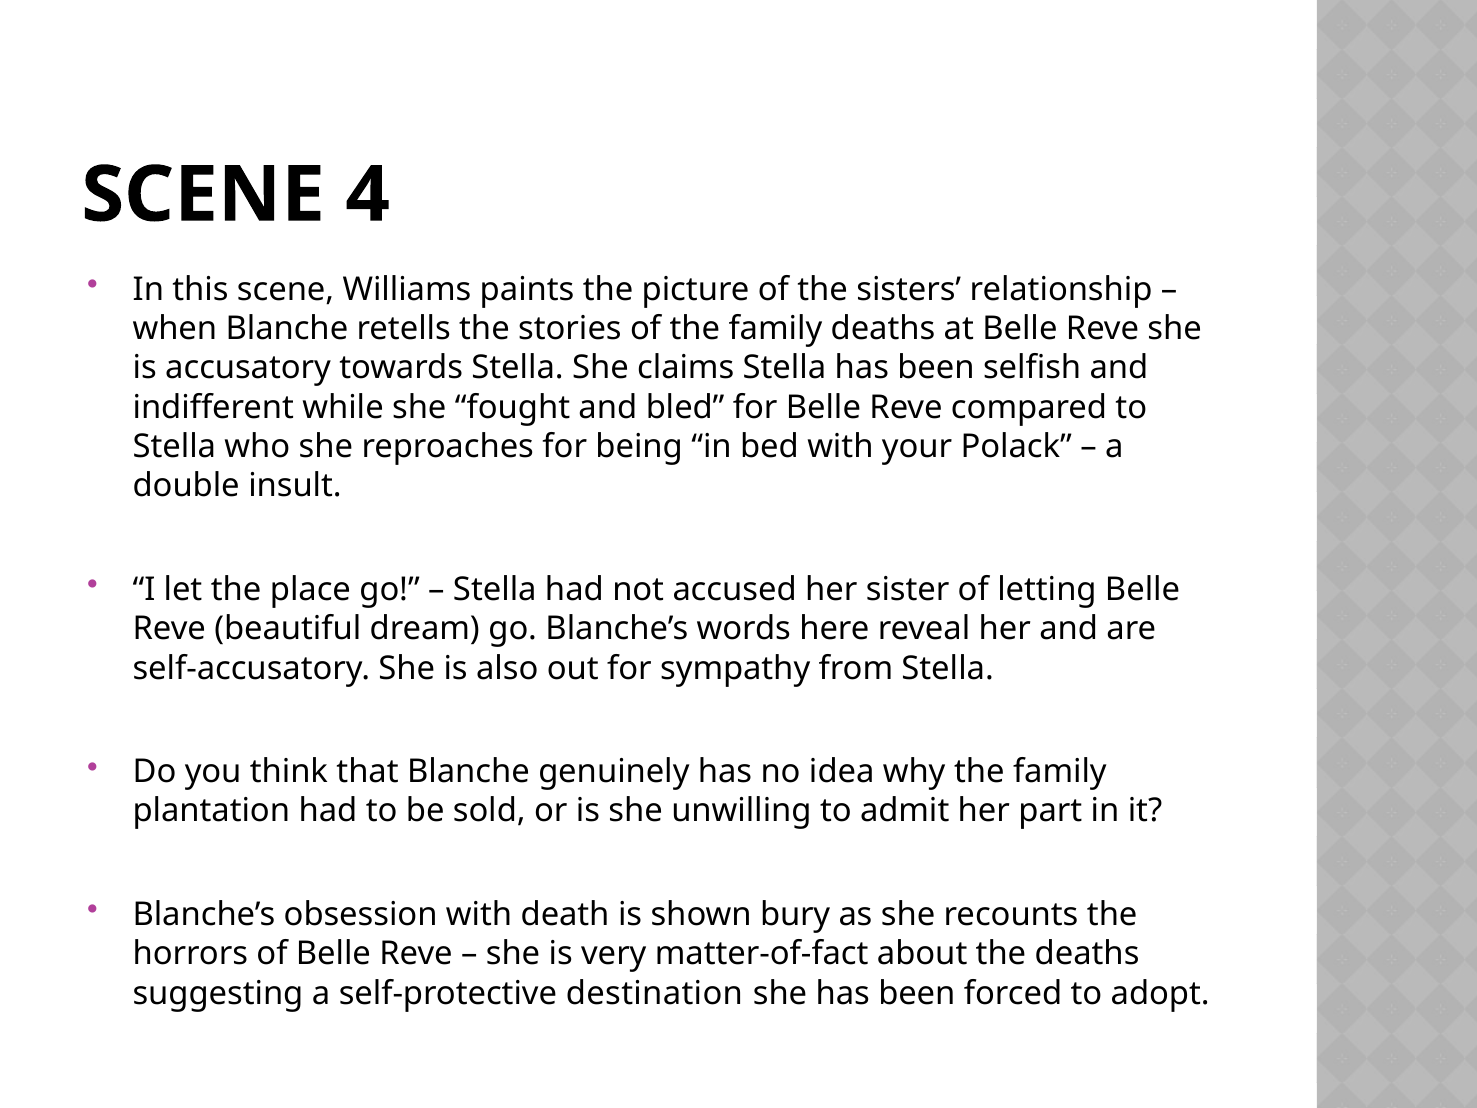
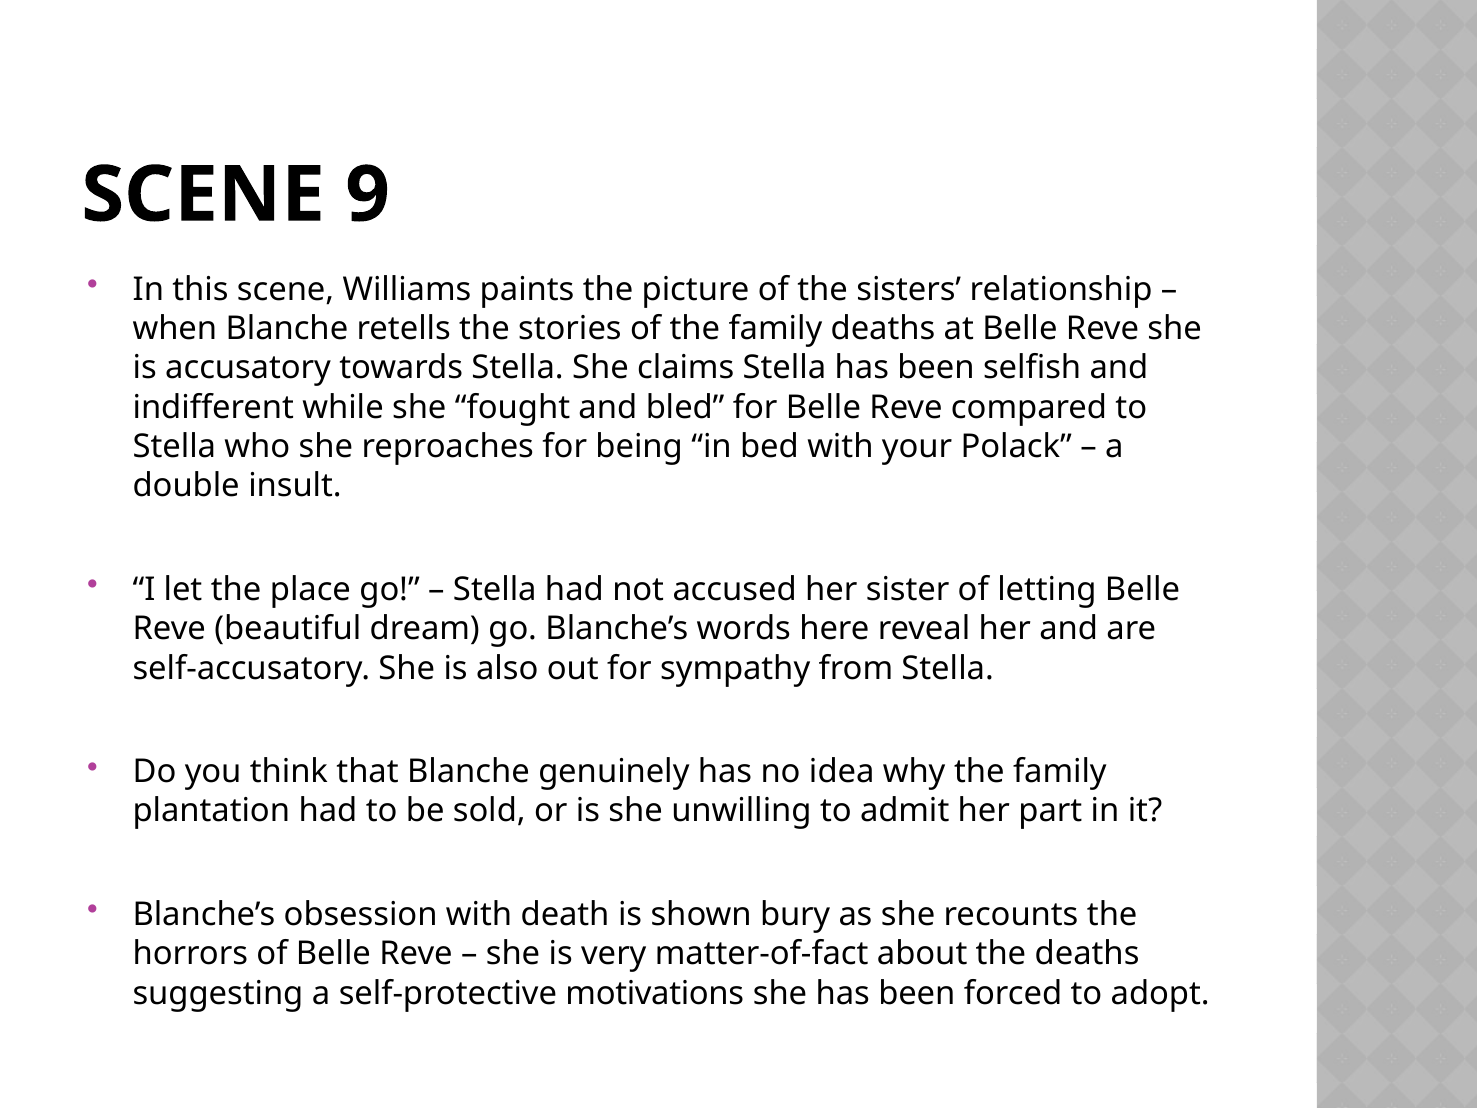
4: 4 -> 9 (368, 195)
destination: destination -> motivations (655, 993)
